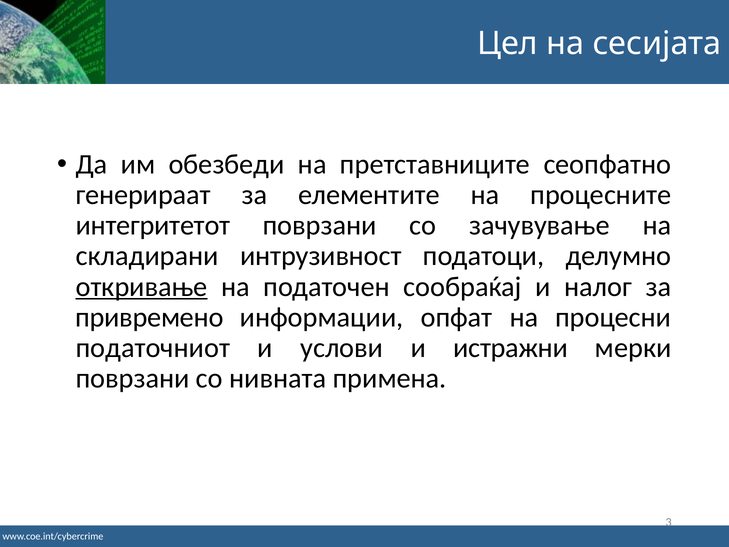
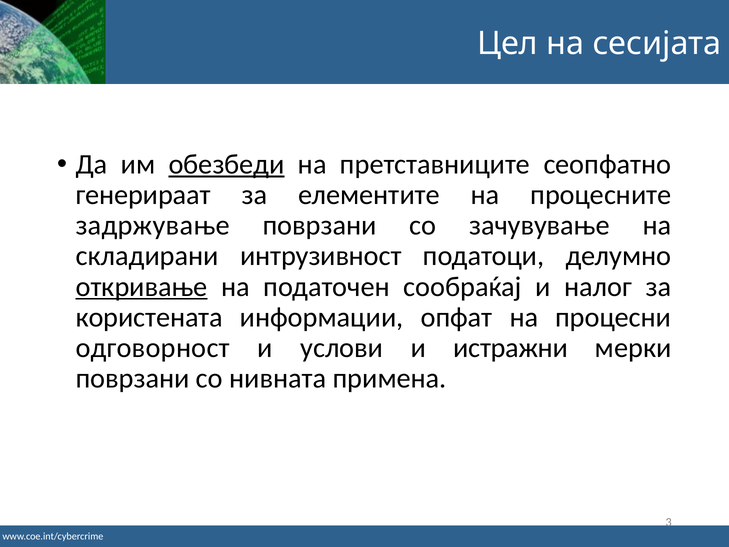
обезбеди underline: none -> present (227, 164)
интегритетот: интегритетот -> задржување (153, 225)
привремено: привремено -> користената (149, 317)
податочниот: податочниот -> одговорност (153, 348)
